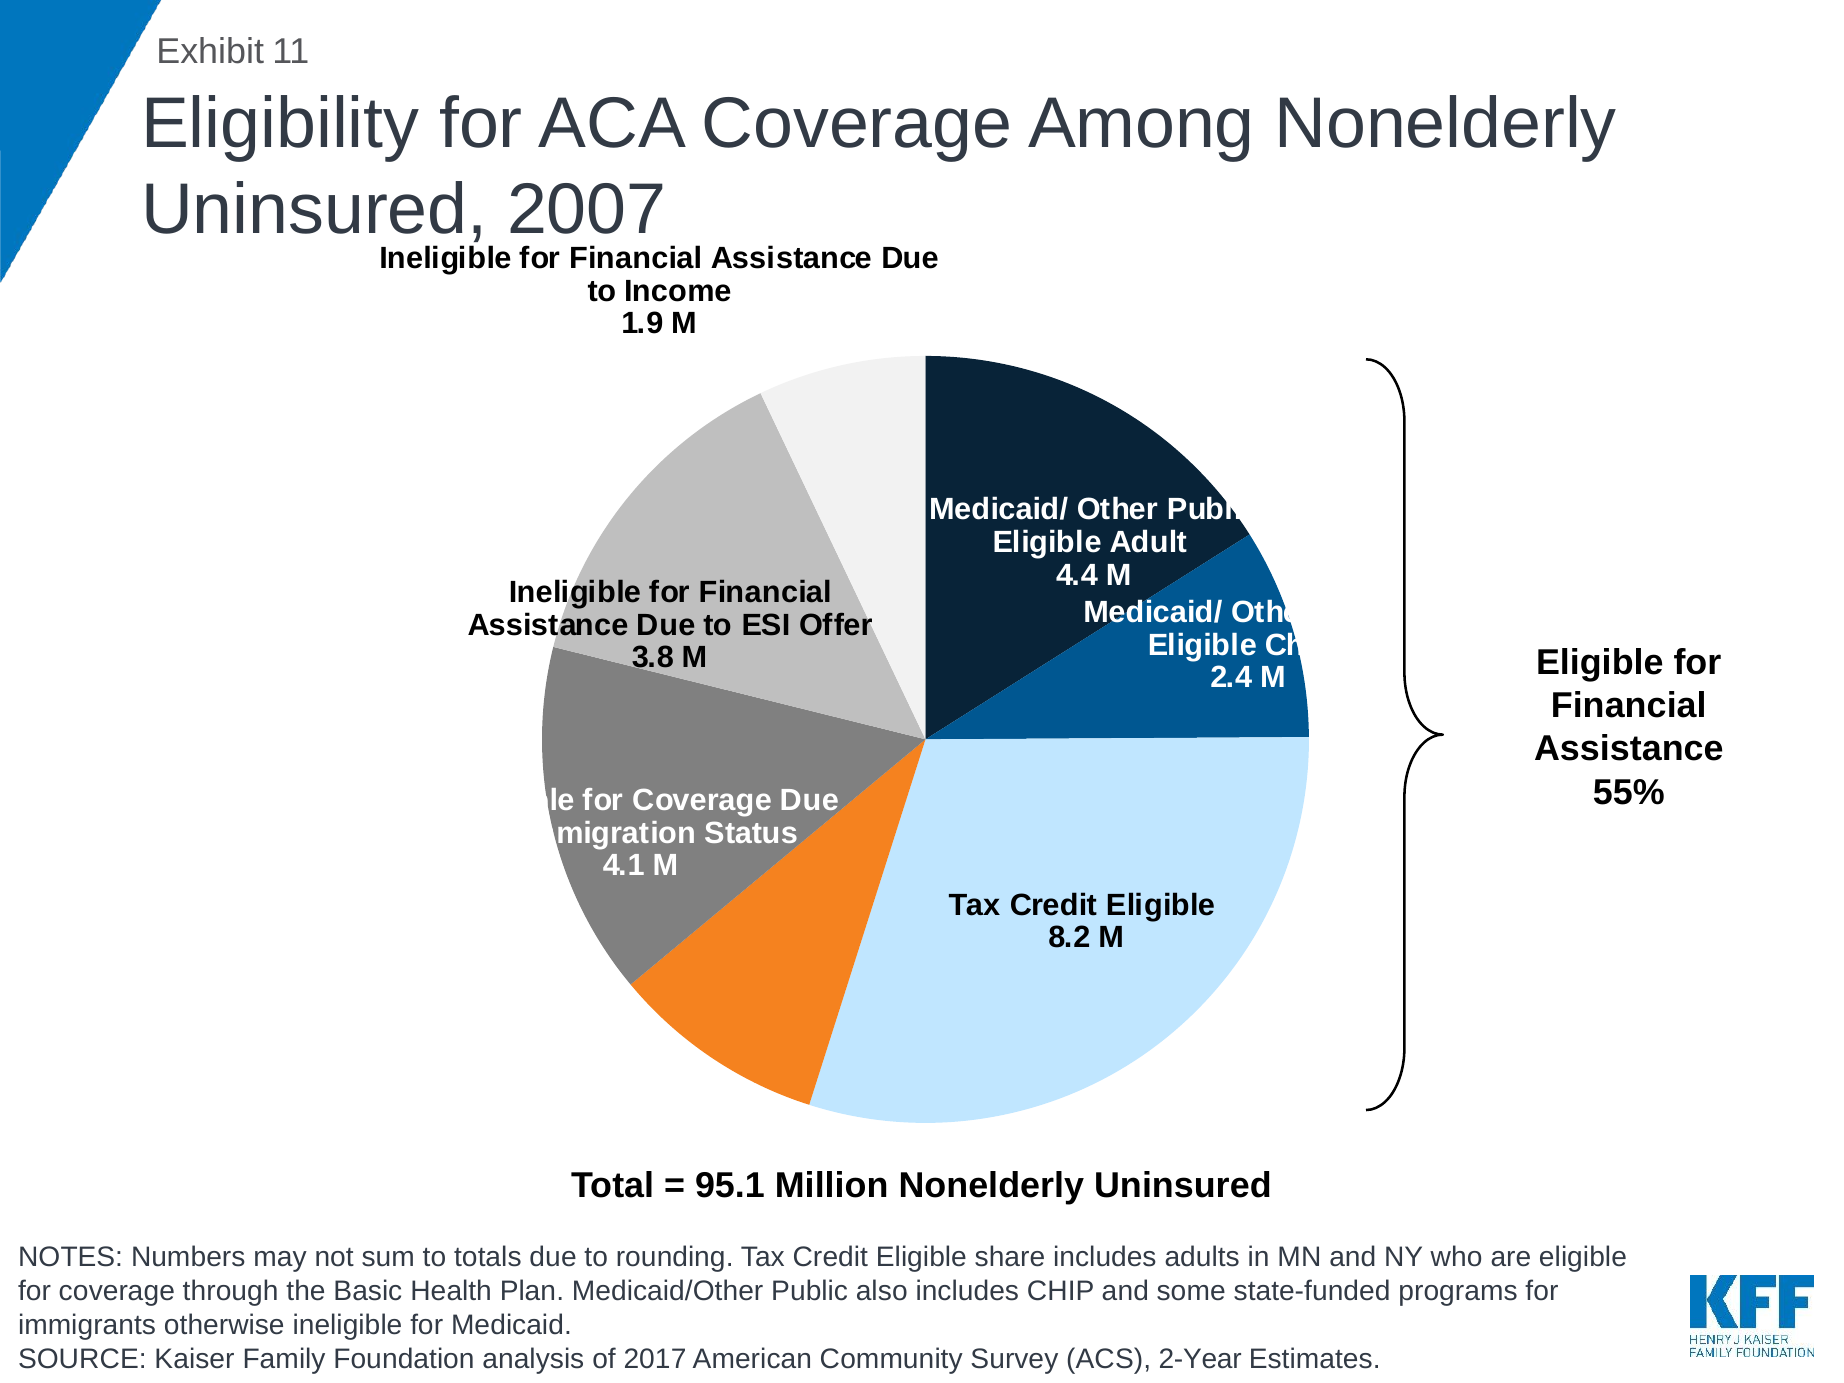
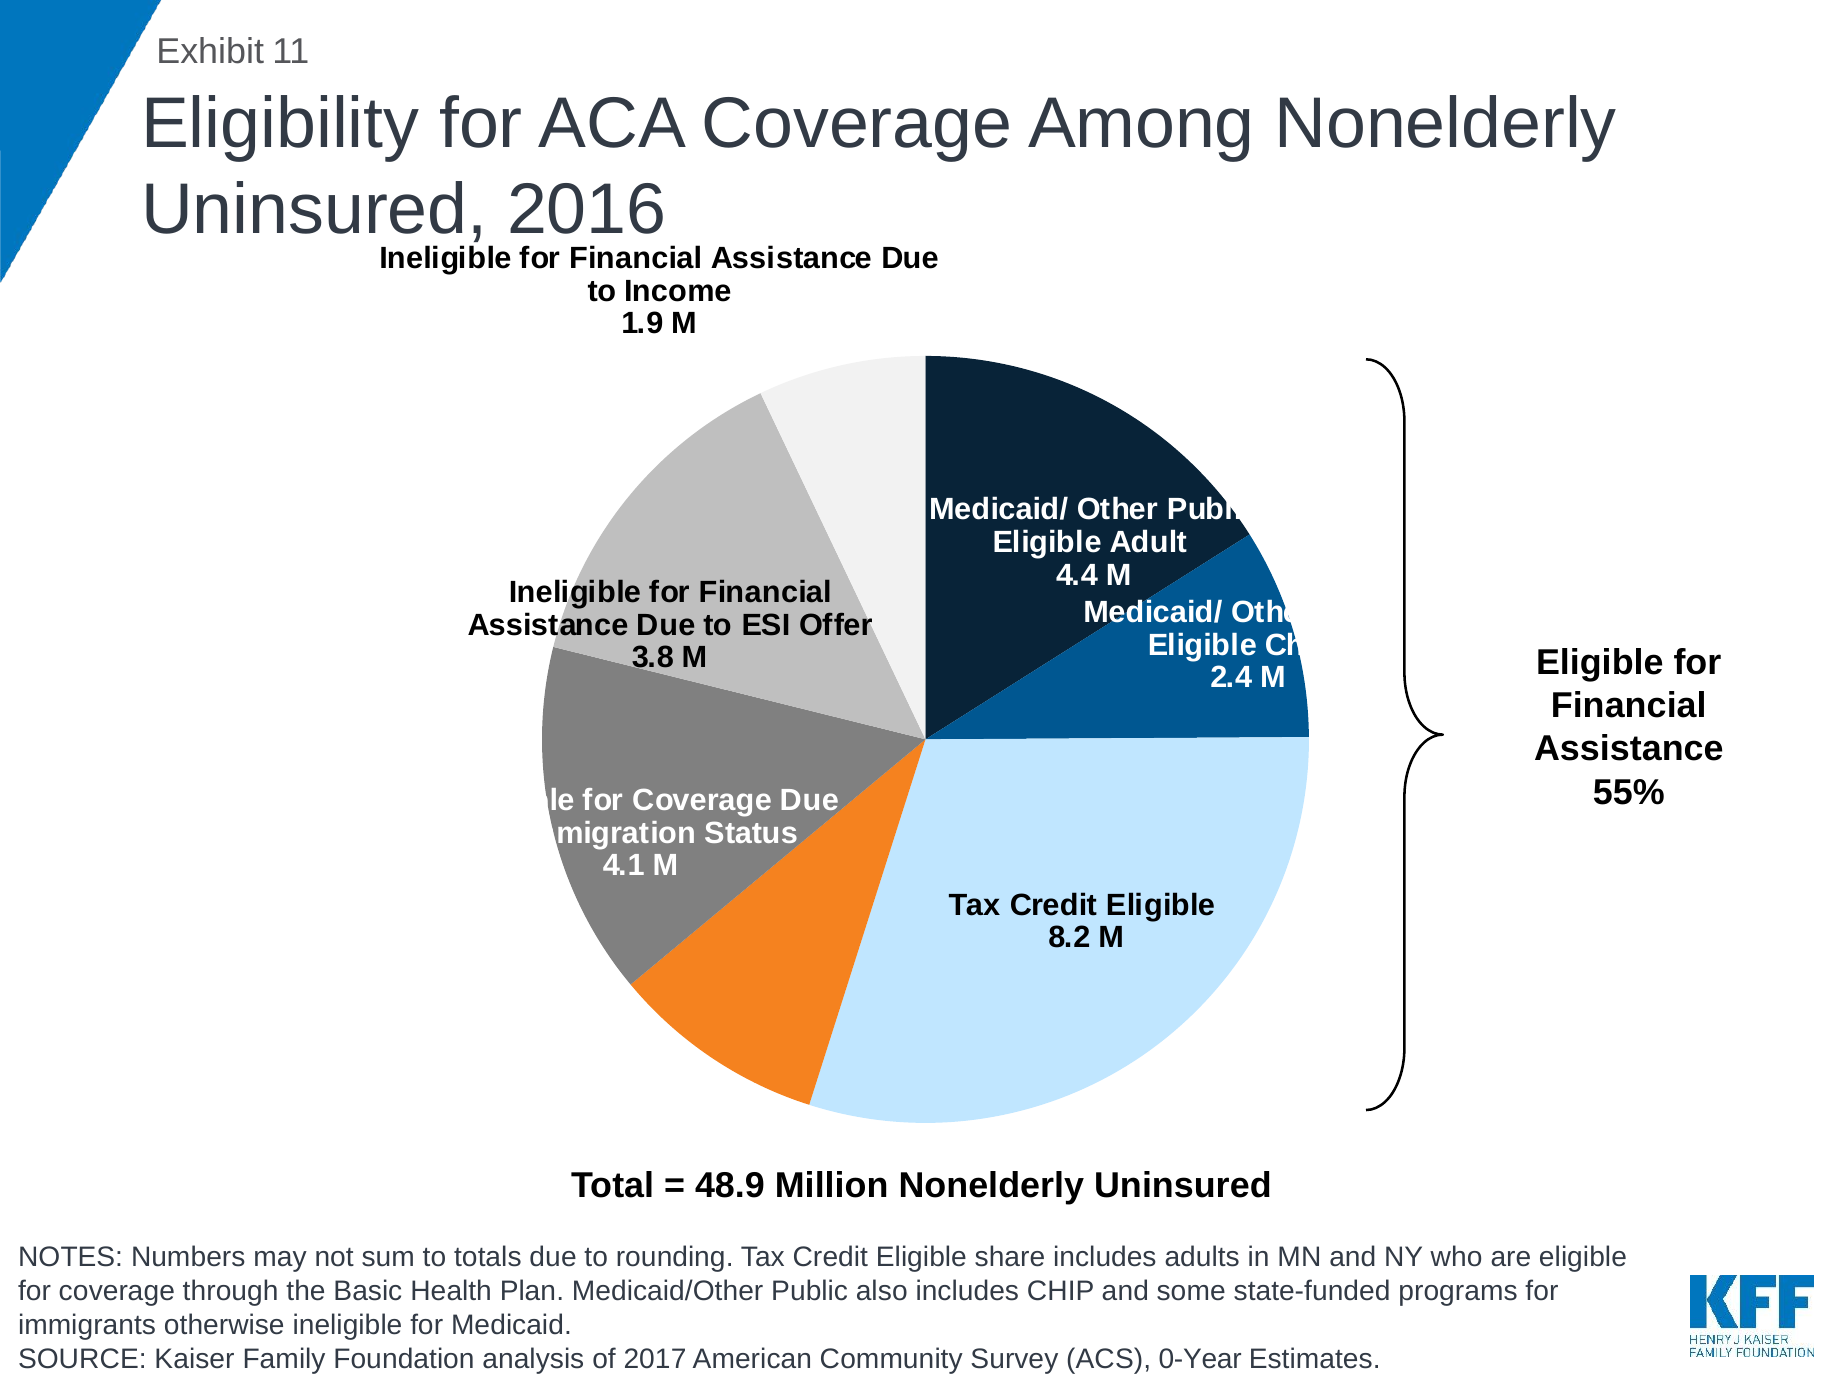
2007: 2007 -> 2016 (587, 210)
95.1: 95.1 -> 48.9 (730, 1186)
2-Year: 2-Year -> 0-Year (1200, 1359)
